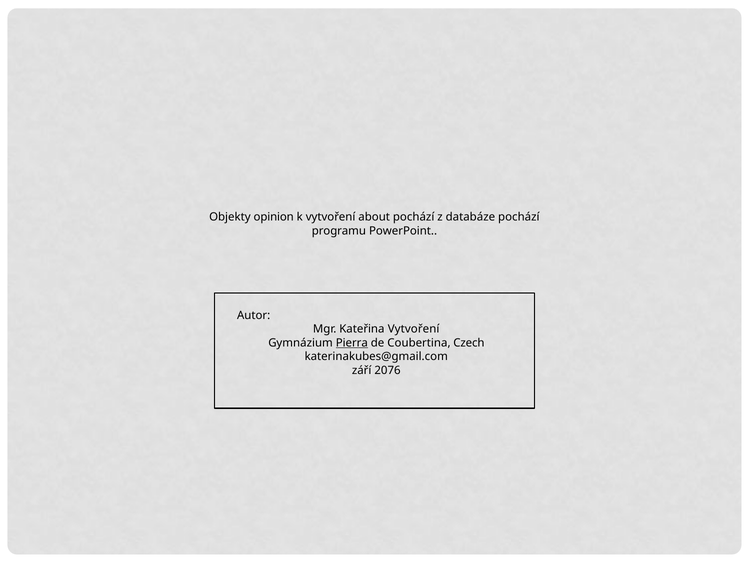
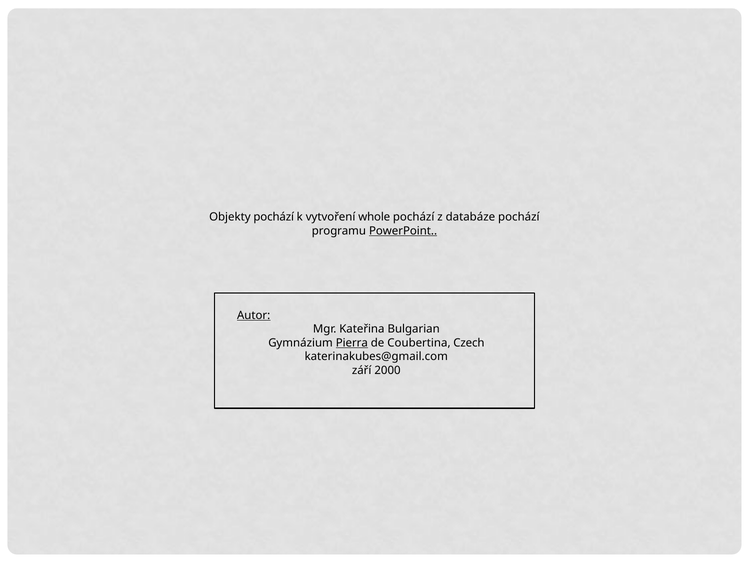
Objekty opinion: opinion -> pochází (274, 217)
about: about -> whole (374, 217)
PowerPoint underline: none -> present (403, 231)
Autor underline: none -> present (254, 315)
Kateřina Vytvoření: Vytvoření -> Bulgarian (414, 329)
2076: 2076 -> 2000 (388, 370)
